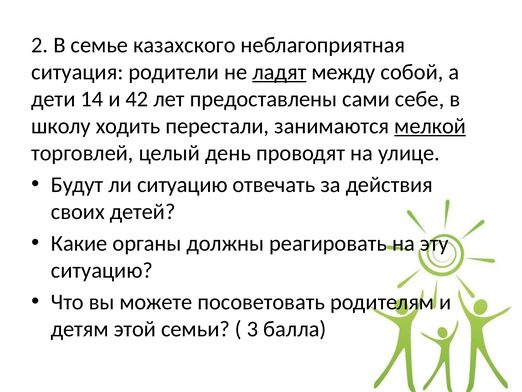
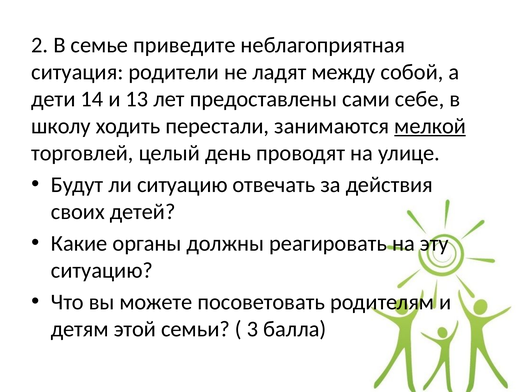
казахского: казахского -> приведите (184, 45)
ладят underline: present -> none (279, 72)
42: 42 -> 13 (137, 99)
